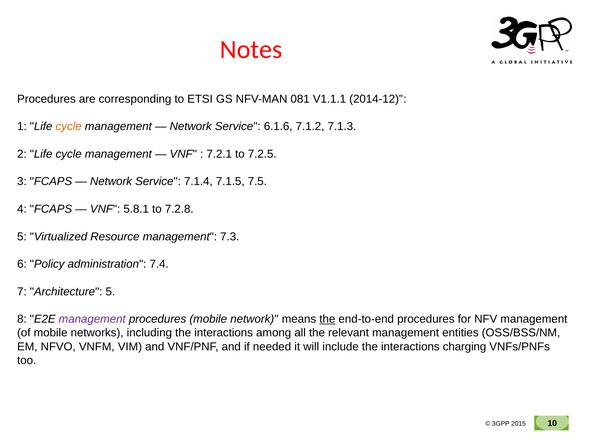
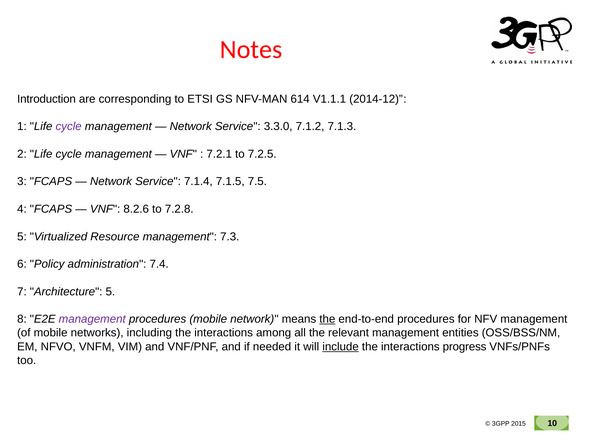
Procedures: Procedures -> Introduction (47, 99)
081: 081 -> 614 (300, 99)
cycle colour: orange -> purple (69, 126)
6.1.6: 6.1.6 -> 3.3.0 (278, 126)
5.8.1: 5.8.1 -> 8.2.6 (136, 209)
include underline: none -> present (341, 346)
charging: charging -> progress (465, 346)
